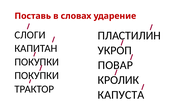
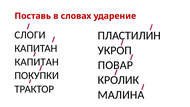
ПОКУПКИ: ПОКУПКИ -> КАПИТАН (37, 62)
КАПУСТА: КАПУСТА -> МАЛИНА (121, 95)
